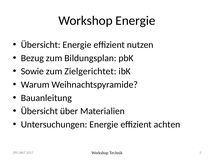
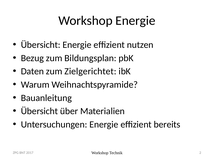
Sowie: Sowie -> Daten (32, 72)
achten: achten -> bereits (167, 125)
